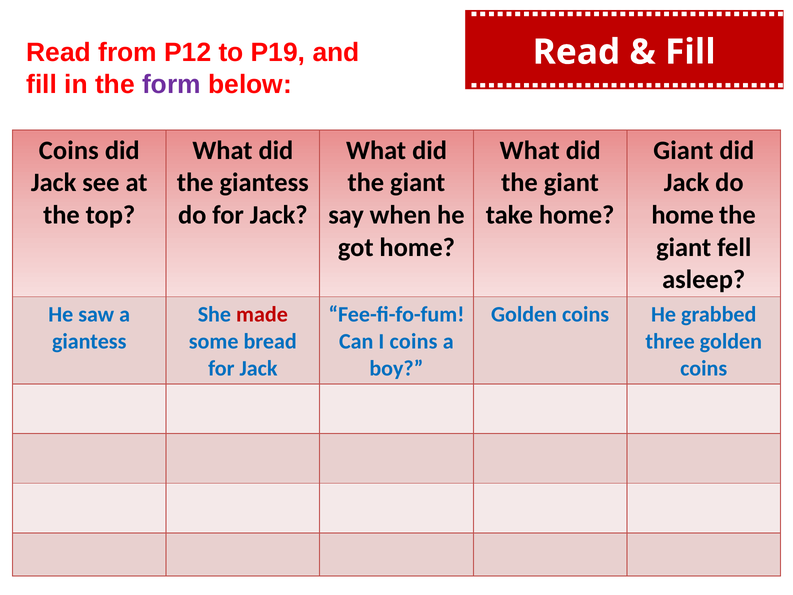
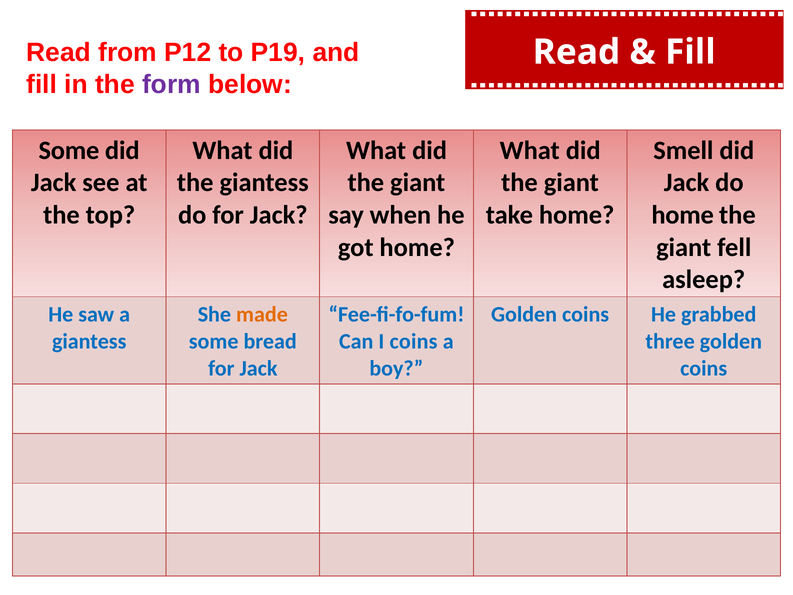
Coins: Coins -> Some (69, 150)
Giant: Giant -> Smell (683, 150)
made colour: red -> orange (262, 314)
